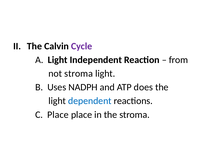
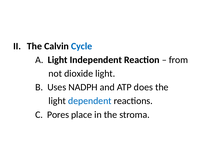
Cycle colour: purple -> blue (82, 46)
not stroma: stroma -> dioxide (79, 74)
C Place: Place -> Pores (58, 115)
